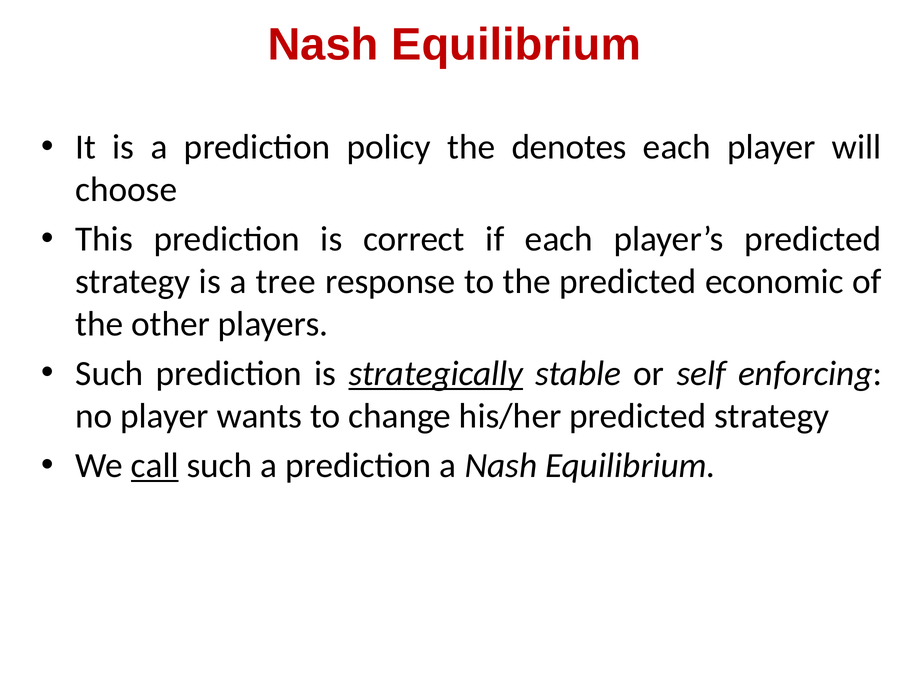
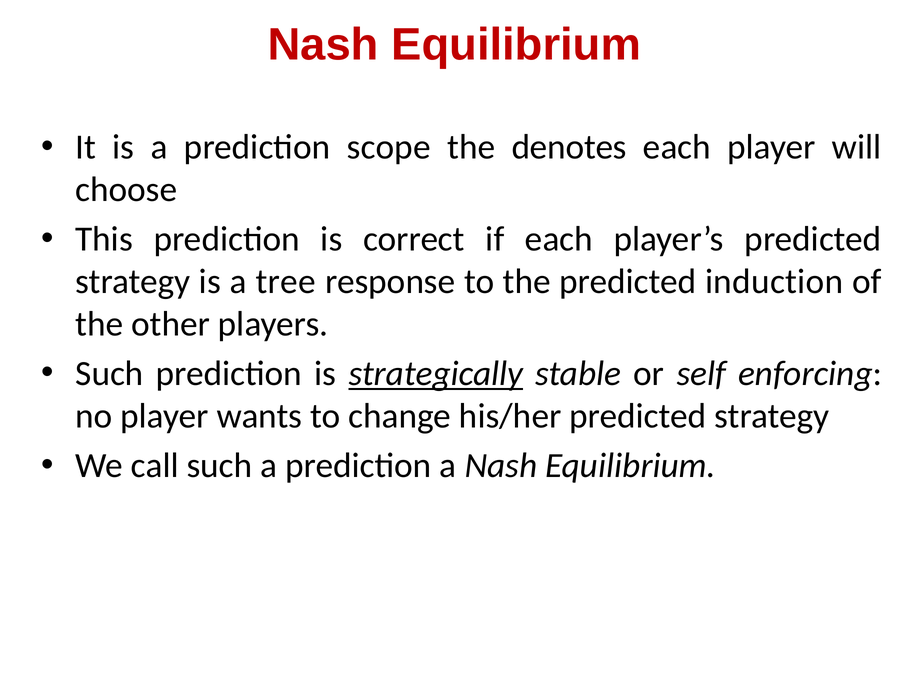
policy: policy -> scope (389, 147)
economic: economic -> induction (774, 282)
call underline: present -> none (155, 466)
